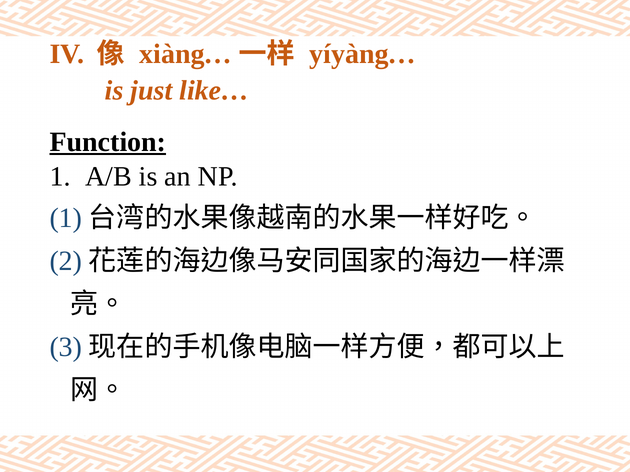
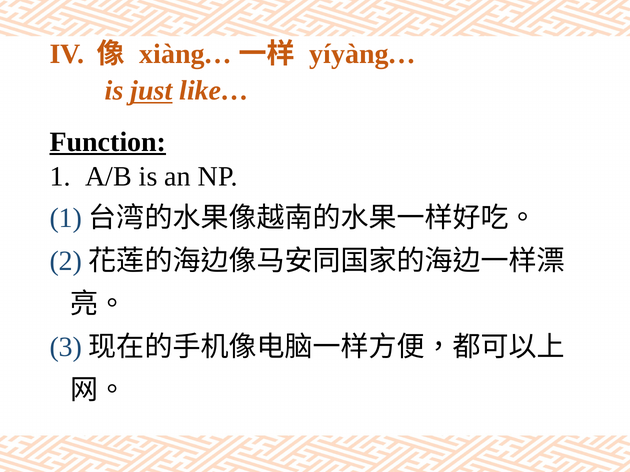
just underline: none -> present (151, 91)
